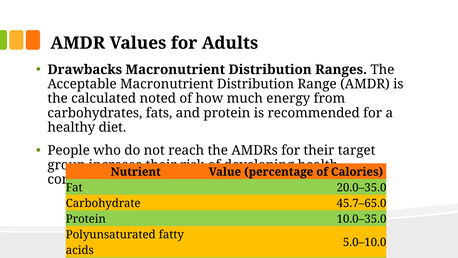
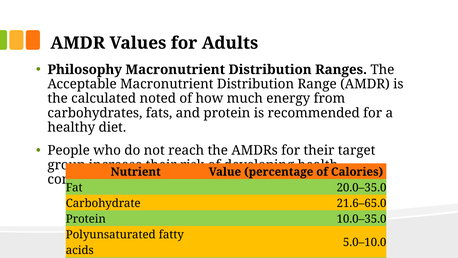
Drawbacks: Drawbacks -> Philosophy (85, 70)
45.7–65.0: 45.7–65.0 -> 21.6–65.0 (362, 203)
